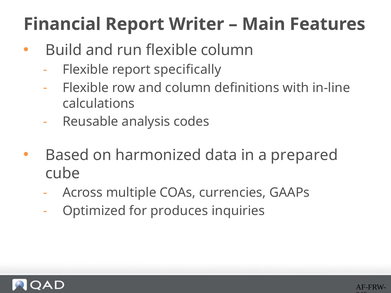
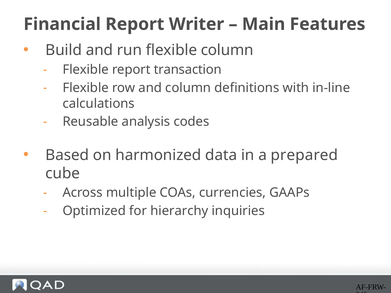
specifically: specifically -> transaction (188, 70)
produces: produces -> hierarchy (179, 211)
